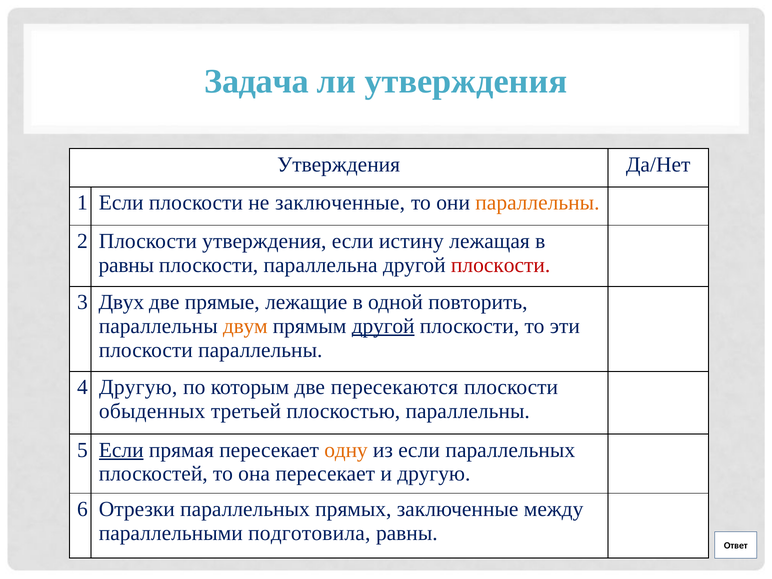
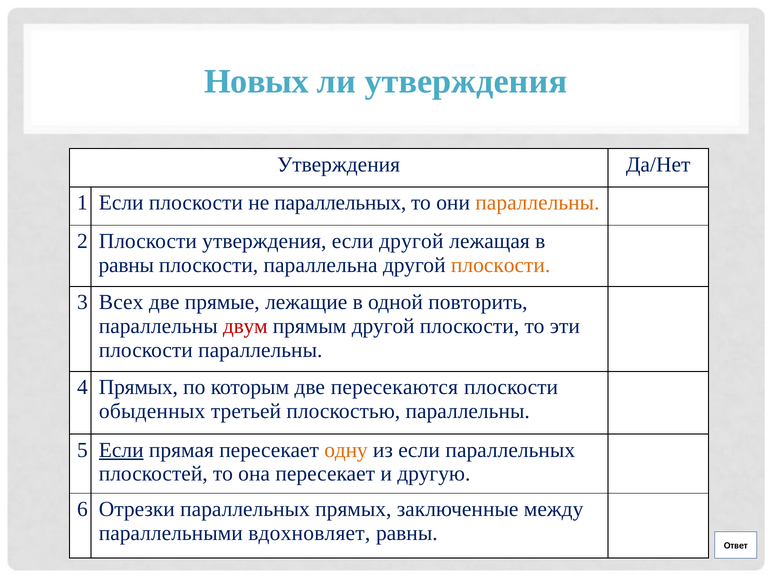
Задача: Задача -> Новых (257, 81)
не заключенные: заключенные -> параллельных (340, 203)
если истину: истину -> другой (411, 241)
плоскости colour: red -> orange (501, 265)
Двух: Двух -> Всех (121, 302)
двум colour: orange -> red (245, 326)
другой underline: present -> none (383, 326)
4 Другую: Другую -> Прямых (138, 387)
подготовила: подготовила -> вдохновляет (309, 533)
